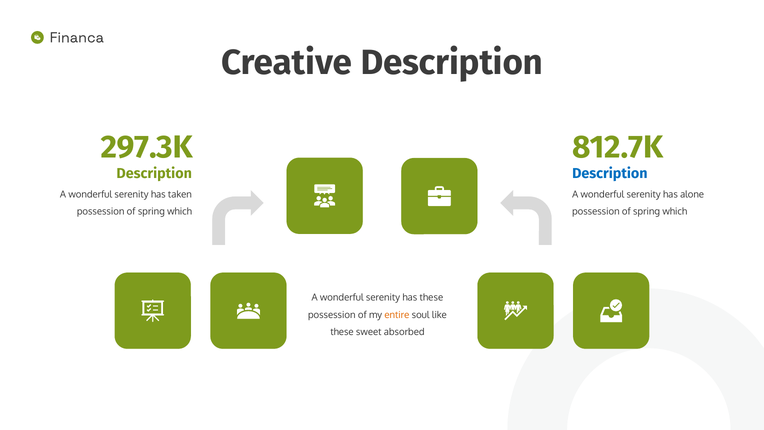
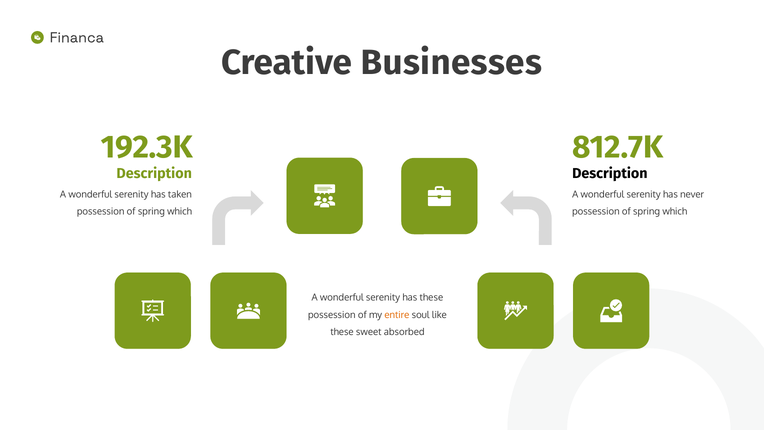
Creative Description: Description -> Businesses (451, 63)
297.3K: 297.3K -> 192.3K (147, 147)
Description colour: blue -> black (610, 173)
alone: alone -> never (692, 194)
